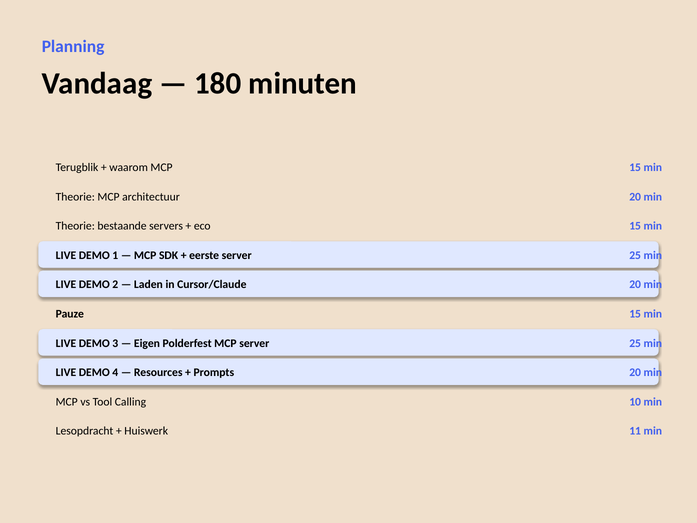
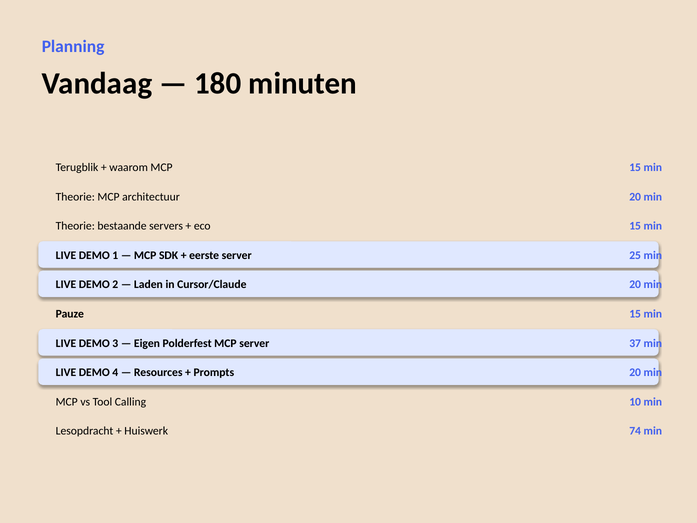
MCP server 25: 25 -> 37 (635, 343)
11: 11 -> 74 (635, 431)
